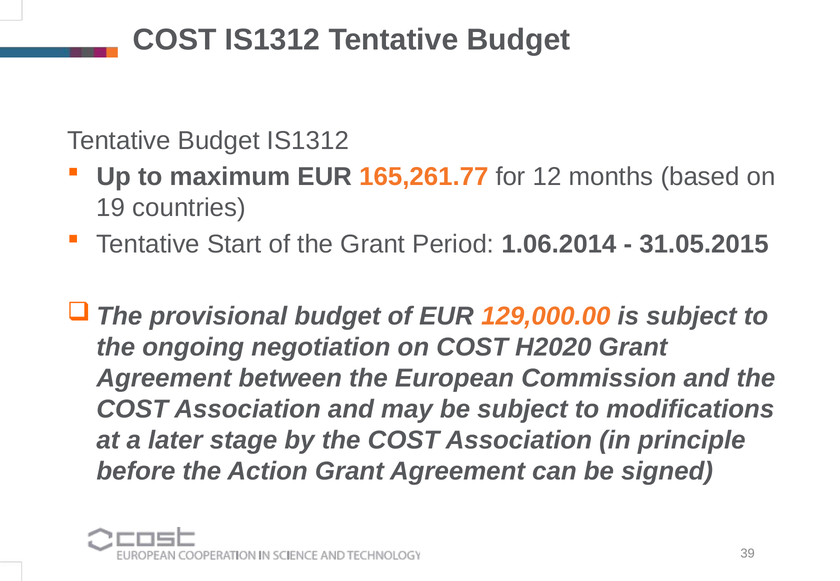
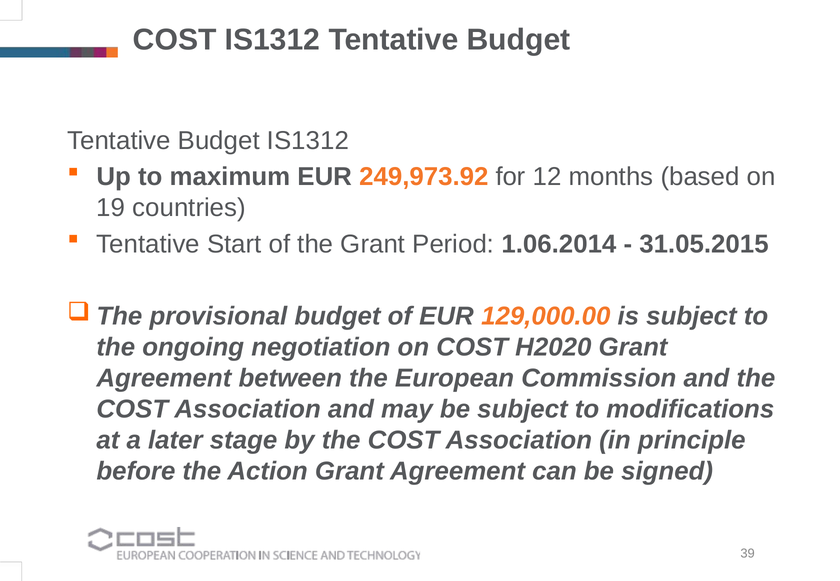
165,261.77: 165,261.77 -> 249,973.92 (424, 177)
